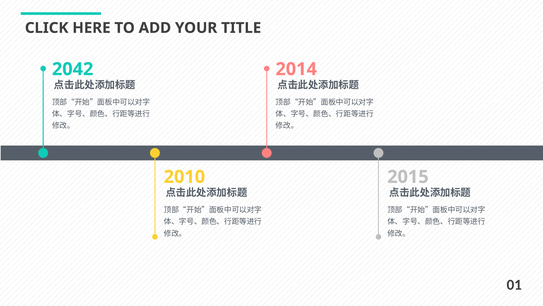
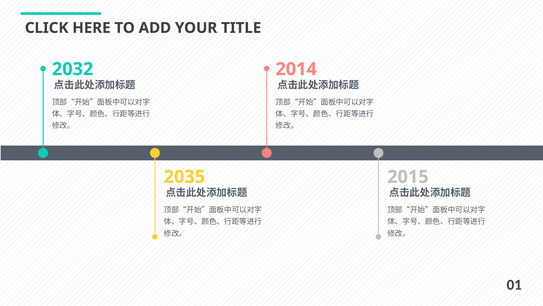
2042: 2042 -> 2032 (73, 69)
2010: 2010 -> 2035 (184, 177)
